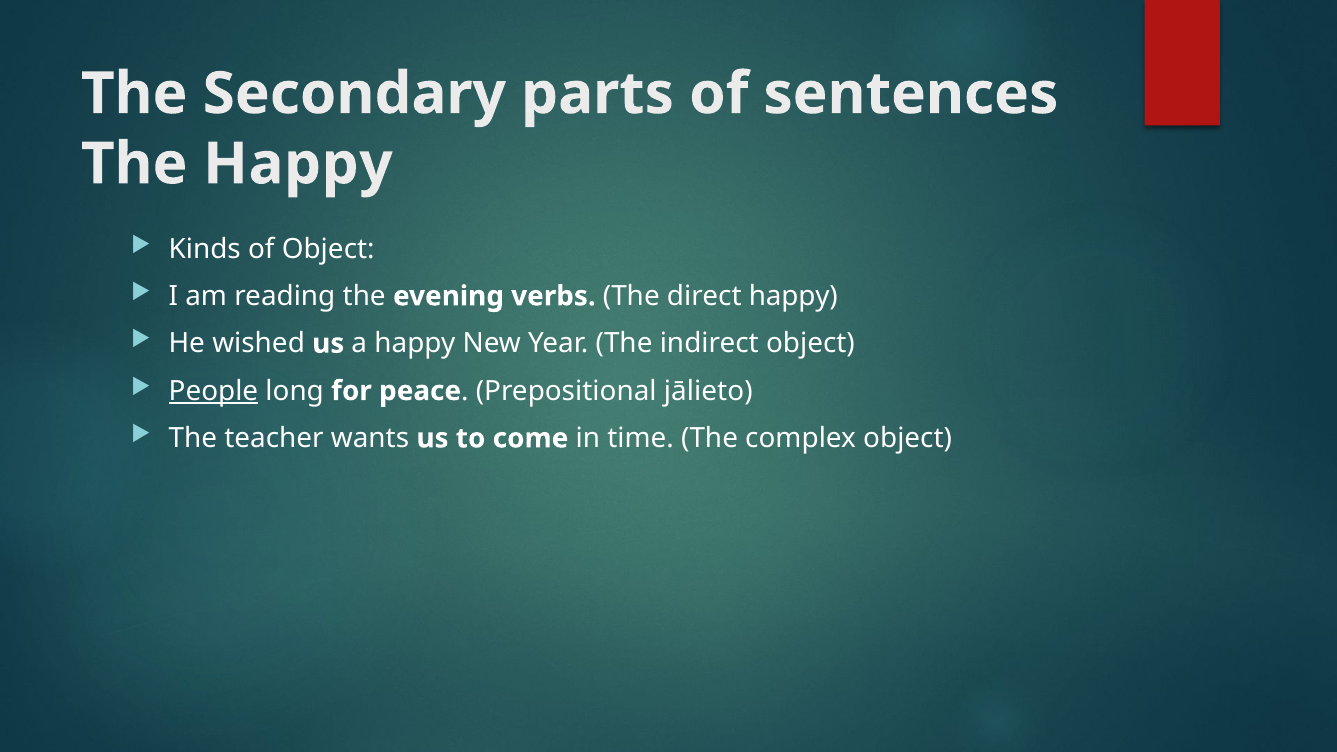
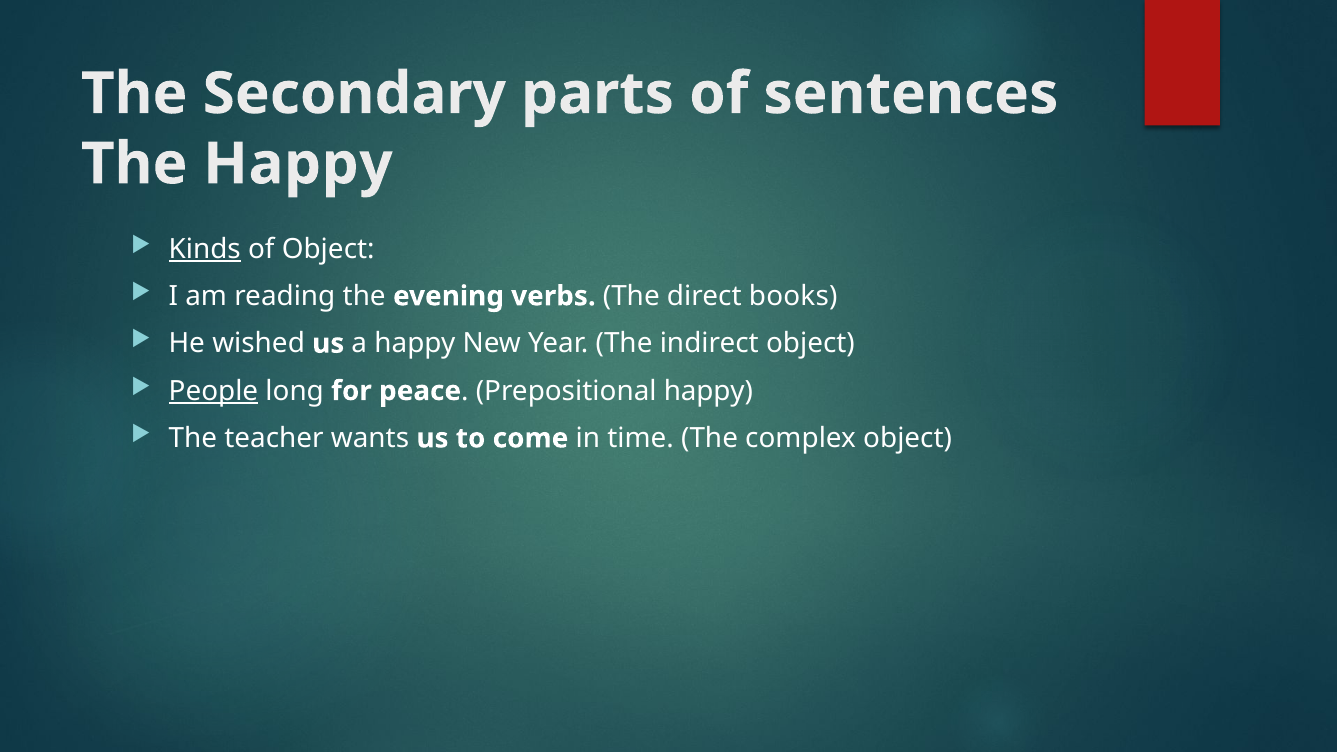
Kinds underline: none -> present (205, 249)
direct happy: happy -> books (793, 296)
Prepositional jālieto: jālieto -> happy (708, 391)
